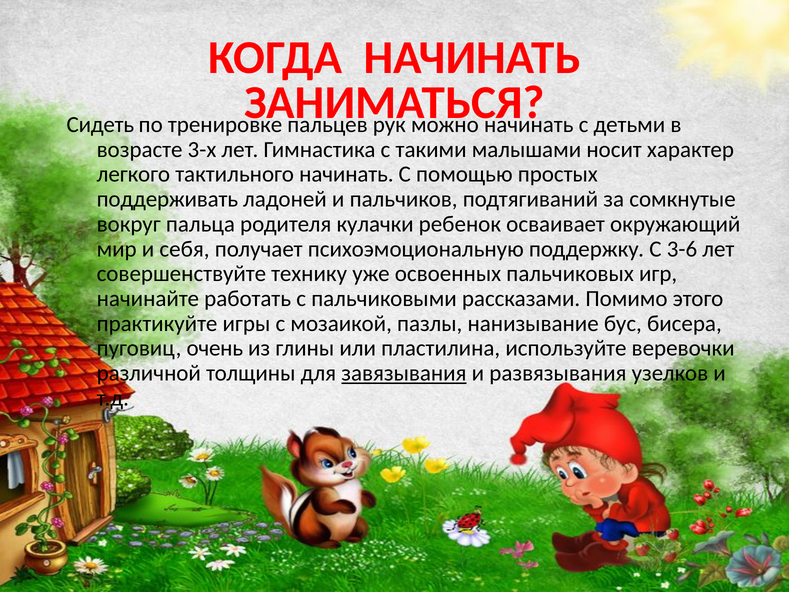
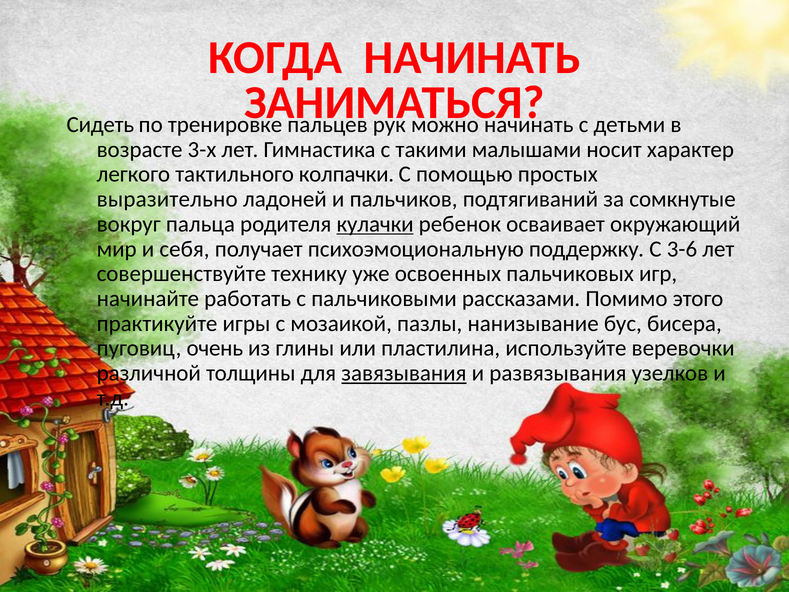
тактильного начинать: начинать -> колпачки (346, 174)
поддерживать: поддерживать -> выразительно (167, 199)
кулачки underline: none -> present (375, 224)
